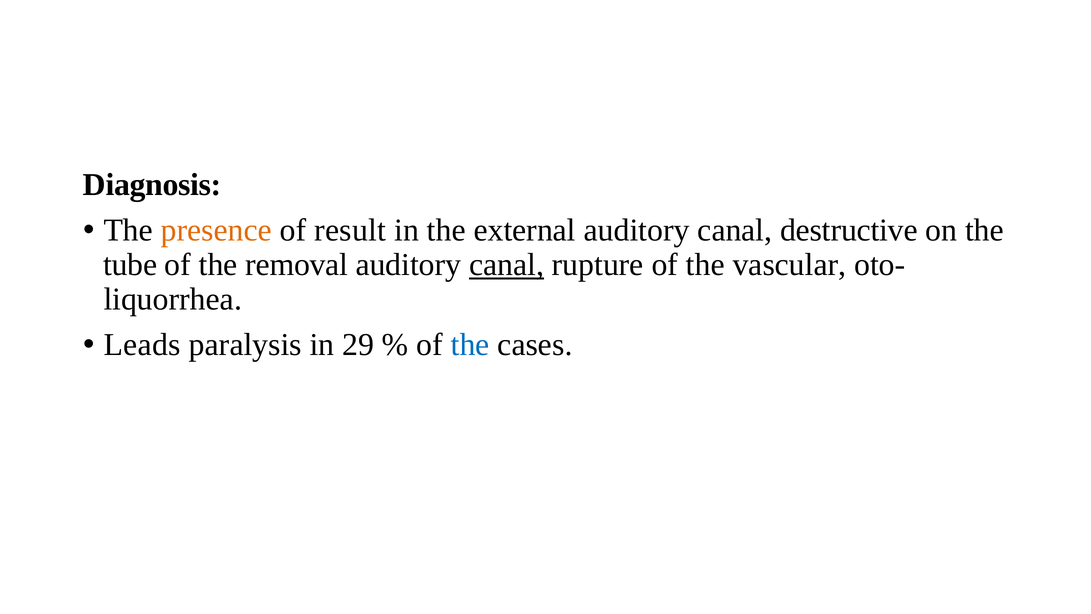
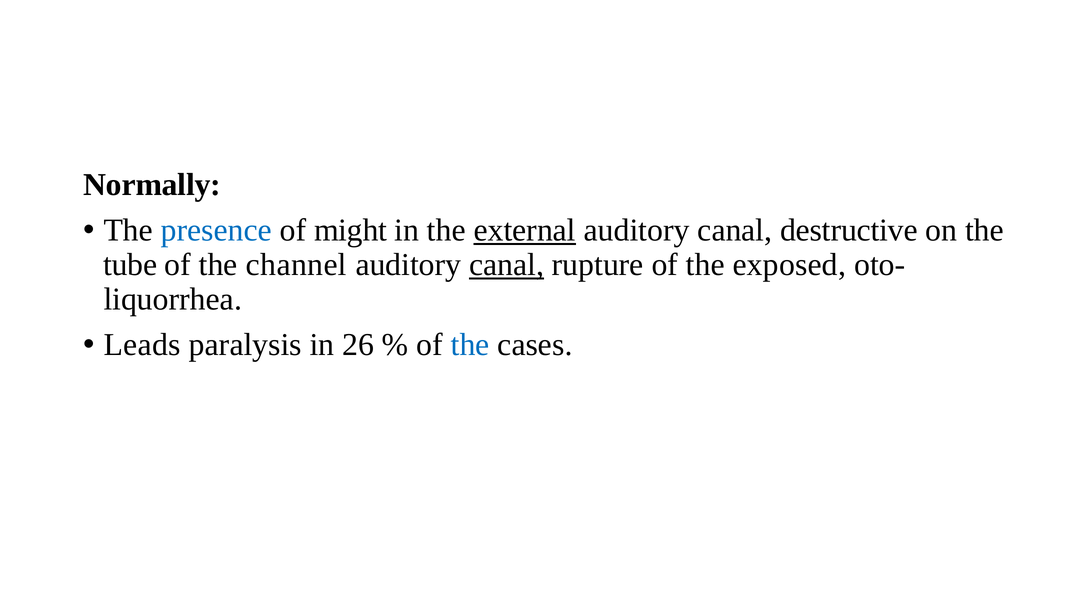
Diagnosis: Diagnosis -> Normally (152, 184)
presence colour: orange -> blue (216, 230)
result: result -> might (351, 230)
external underline: none -> present (525, 230)
removal: removal -> channel (296, 265)
vascular: vascular -> exposed (789, 265)
29: 29 -> 26 (358, 345)
